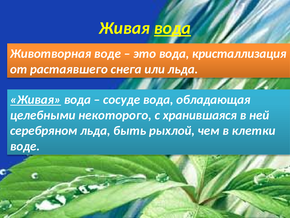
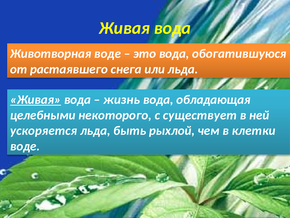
вода underline: present -> none (172, 28)
кристаллизация: кристаллизация -> обогатившуюся (239, 54)
сосуде: сосуде -> жизнь (122, 99)
хранившаяся: хранившаяся -> существует (200, 115)
серебряном: серебряном -> ускоряется (44, 130)
